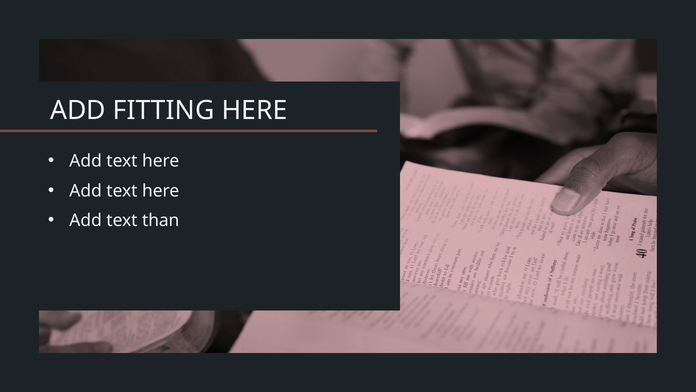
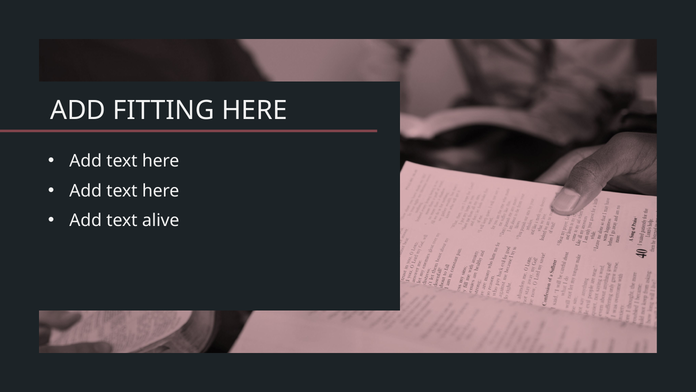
than: than -> alive (161, 220)
